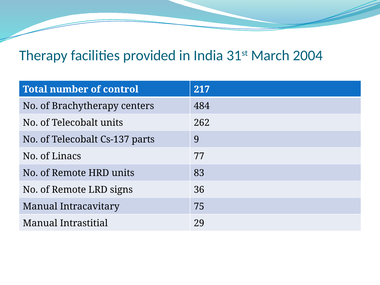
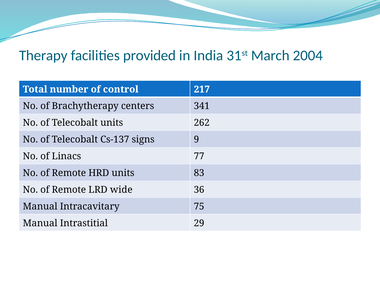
484: 484 -> 341 (202, 106)
parts: parts -> signs (143, 140)
signs: signs -> wide (121, 190)
